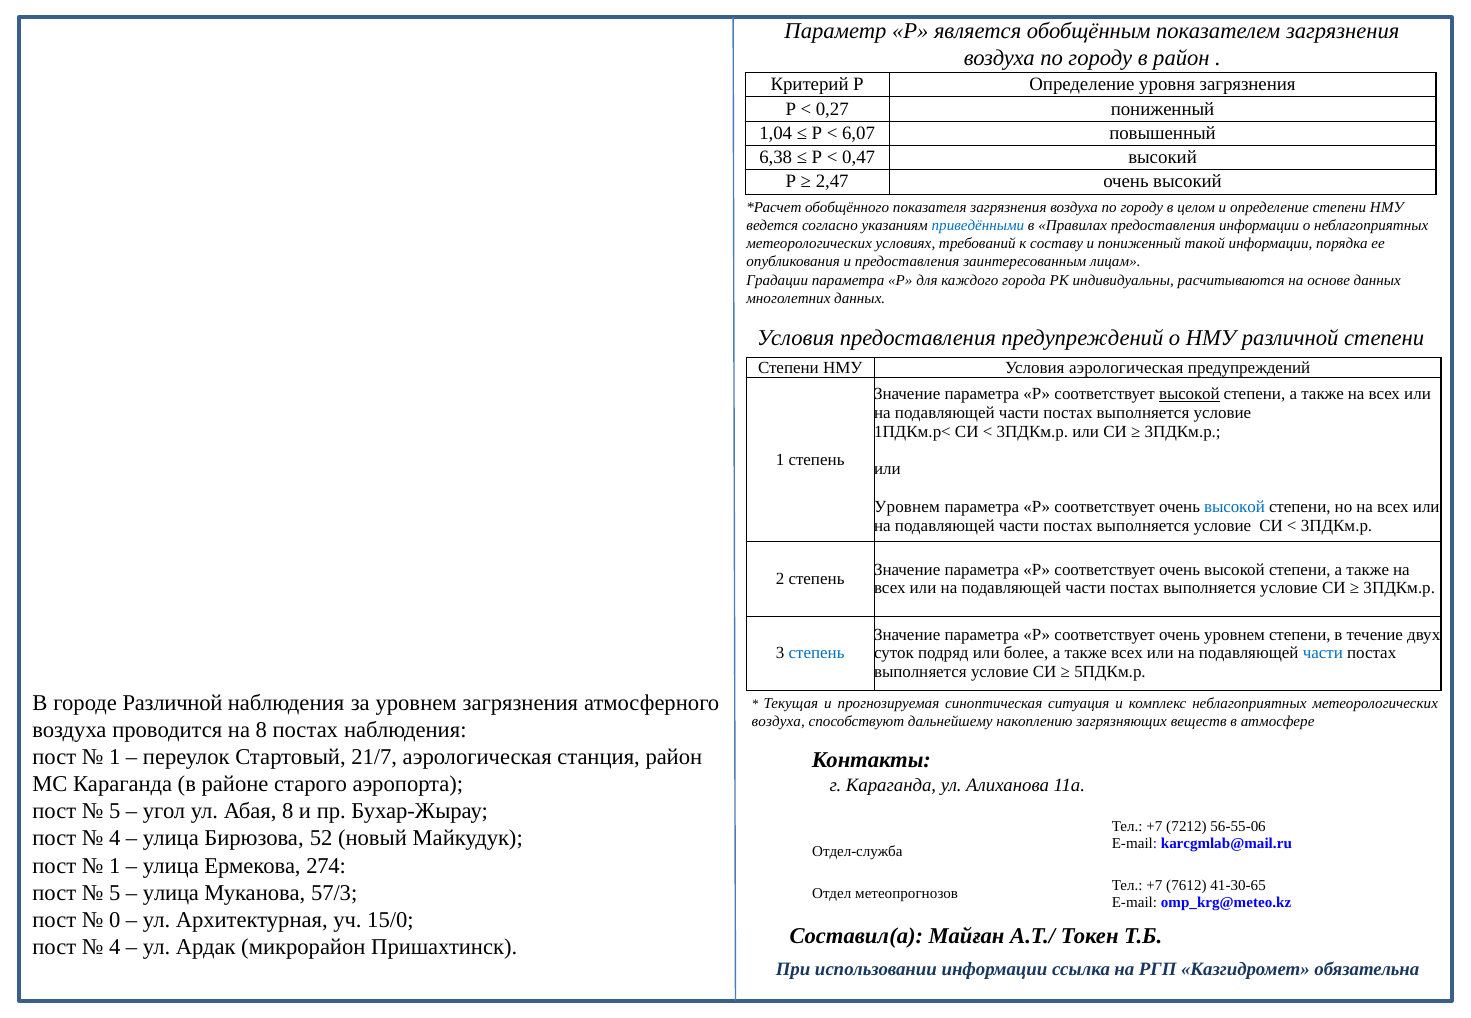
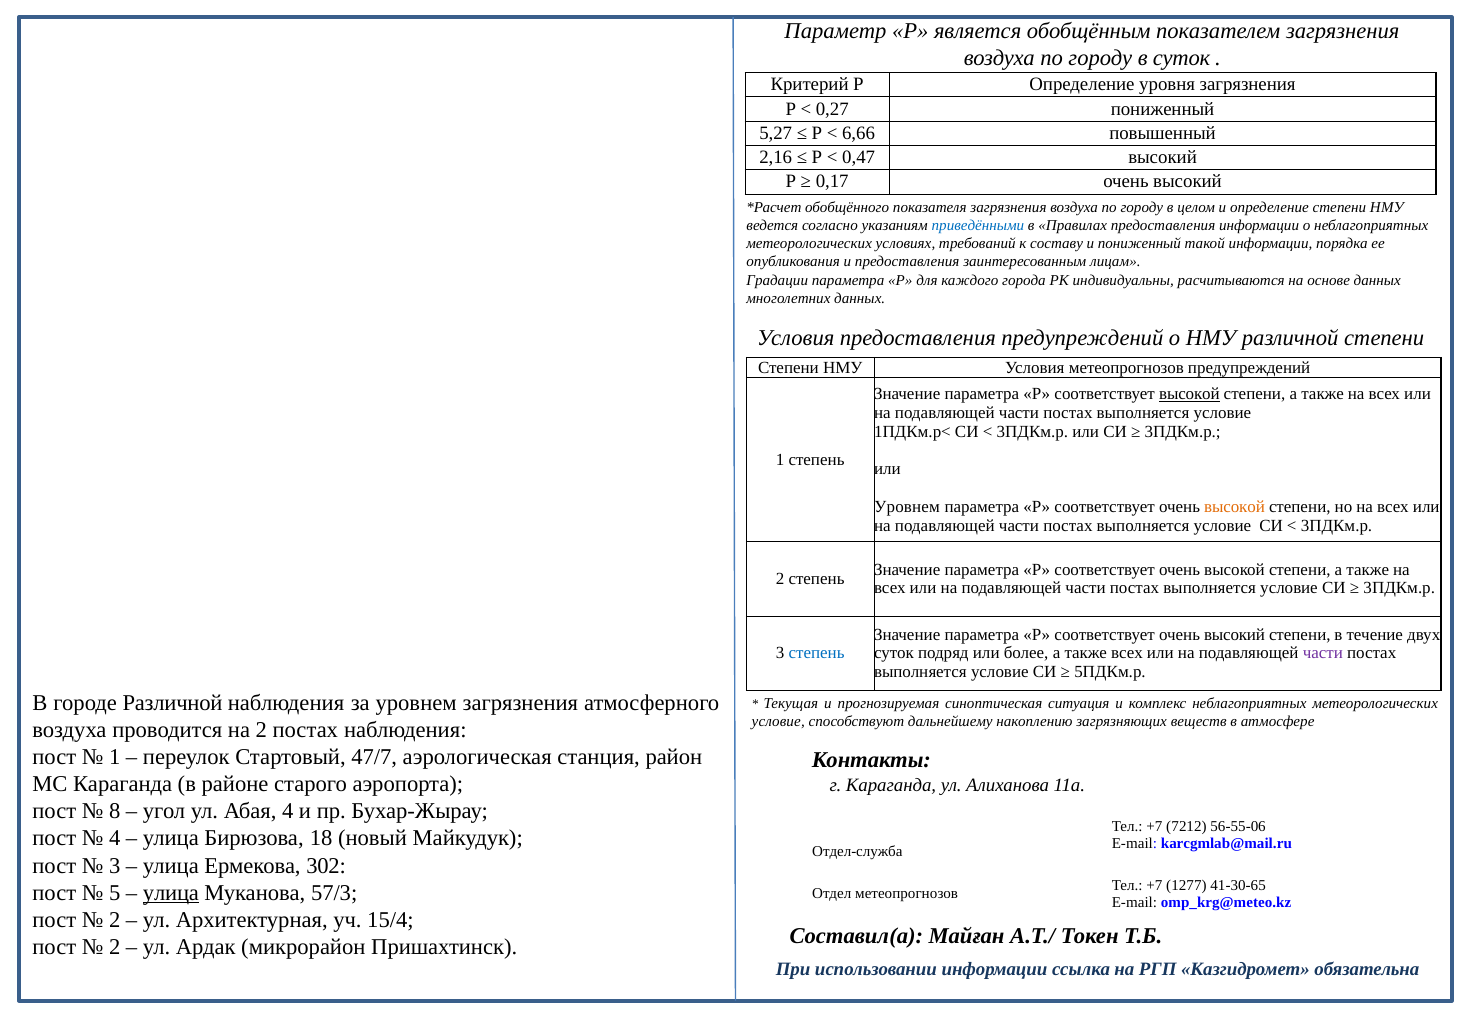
в район: район -> суток (1182, 58)
1,04: 1,04 -> 5,27 (776, 133)
6,07: 6,07 -> 6,66 (859, 133)
6,38: 6,38 -> 2,16 (776, 157)
2,47: 2,47 -> 0,17 (832, 182)
Условия аэрологическая: аэрологическая -> метеопрогнозов (1126, 368)
высокой colour: blue -> orange (1235, 507)
соответствует очень уровнем: уровнем -> высокий (1235, 635)
части colour: blue -> purple (1323, 654)
воздуха: воздуха -> условие (778, 722)
на 8: 8 -> 2 (261, 730)
21/7: 21/7 -> 47/7 (374, 757)
5: 5 -> 8 (115, 812)
Абая 8: 8 -> 4 (288, 812)
52: 52 -> 18 (321, 839)
1: 1 -> 3 (115, 866)
274: 274 -> 302 (326, 866)
7612: 7612 -> 1277 (1186, 886)
улица underline: none -> present (171, 893)
0: 0 -> 2 (115, 920)
15/0: 15/0 -> 15/4 (390, 920)
4: 4 -> 2 (115, 947)
